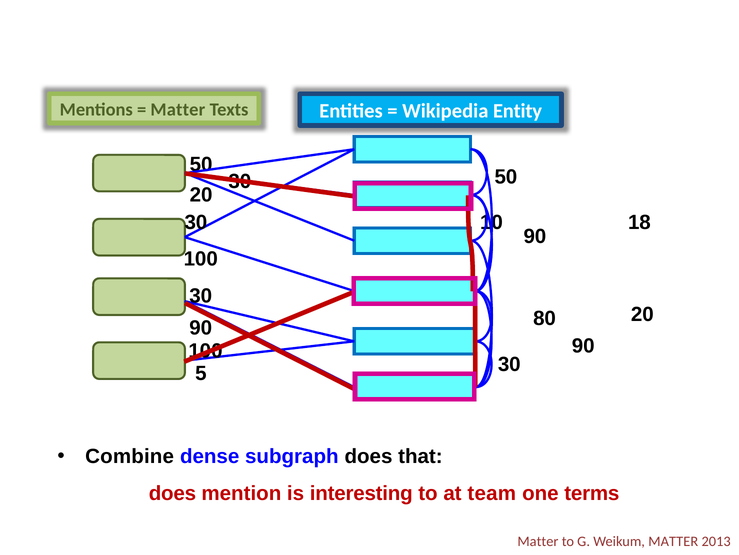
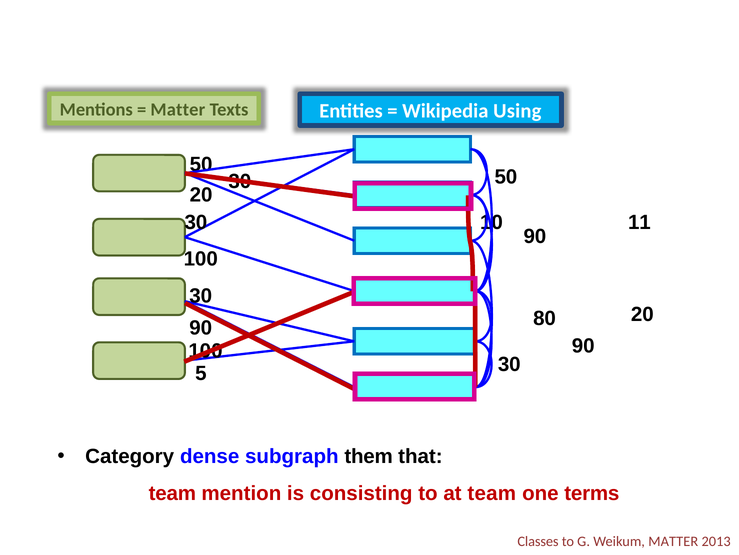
Entity: Entity -> Using (517, 111)
18: 18 -> 11 (639, 222)
Combine: Combine -> Category (130, 456)
subgraph does: does -> them (369, 456)
does: does -> team (172, 493)
interesting: interesting -> consisting (361, 493)
Matter: Matter -> Classes (538, 541)
